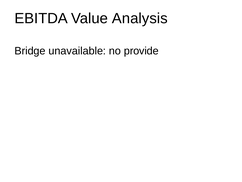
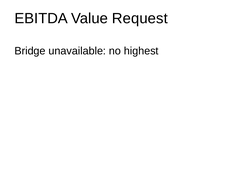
Analysis: Analysis -> Request (140, 18)
provide: provide -> highest (141, 51)
